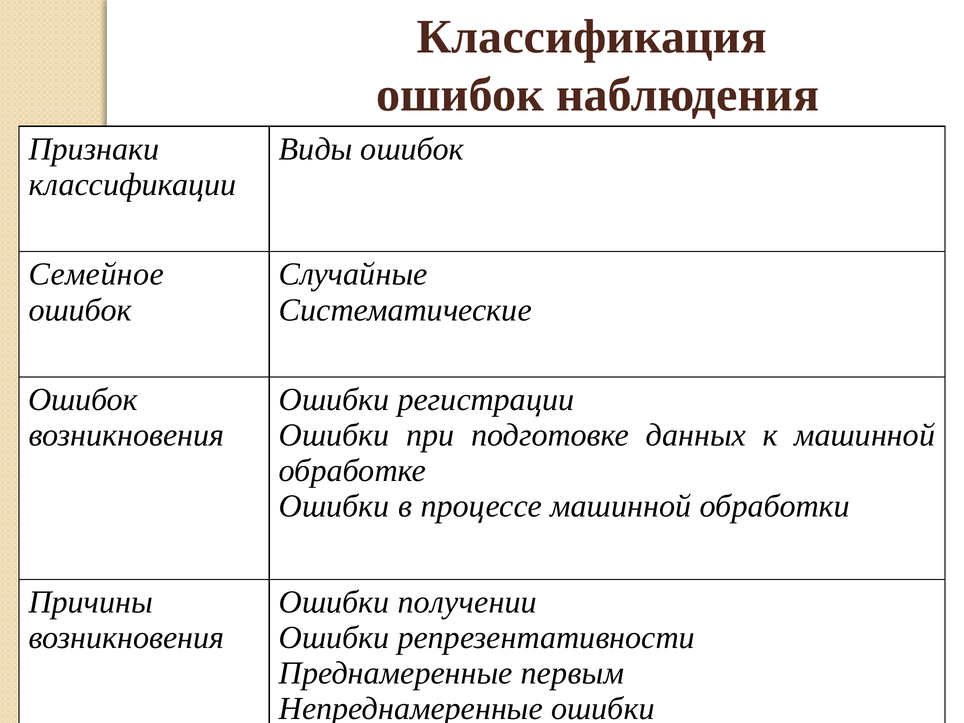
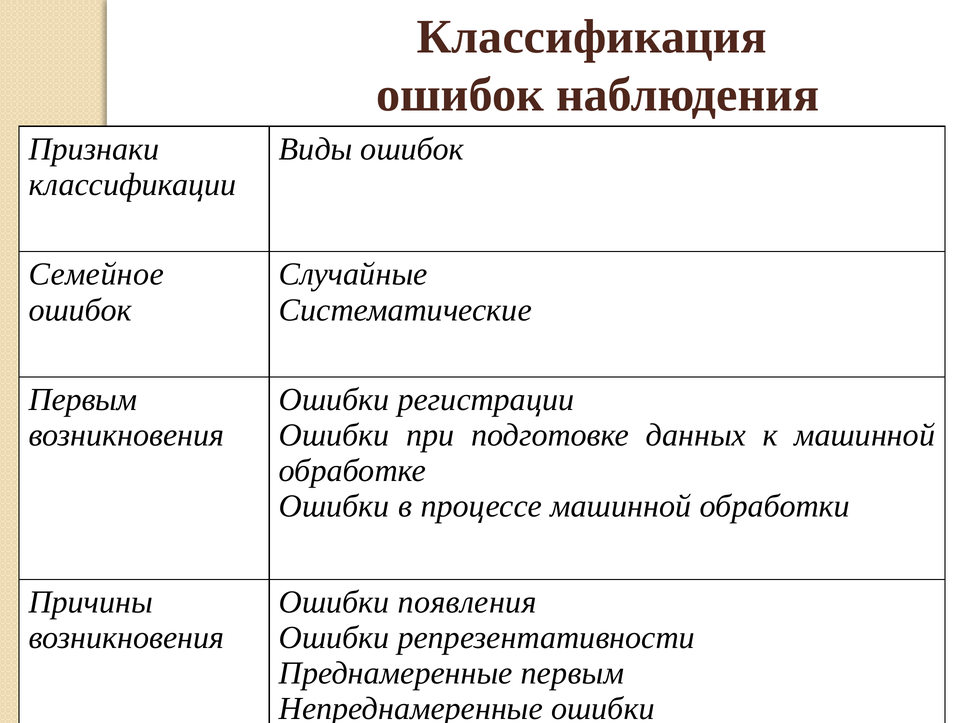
Ошибок: Ошибок -> Первым (83, 400)
получении: получении -> появления (467, 602)
